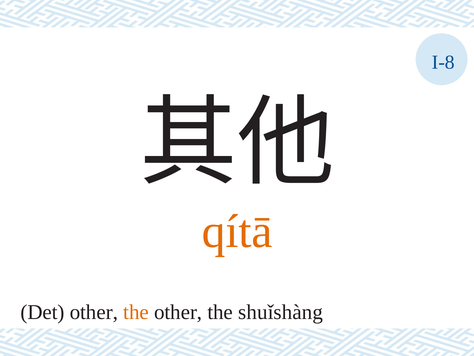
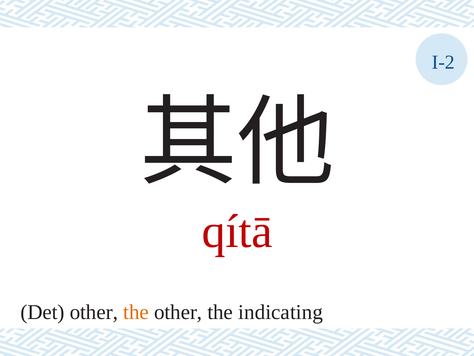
I-8: I-8 -> I-2 (443, 62)
qítā colour: orange -> red (237, 231)
shuǐshàng: shuǐshàng -> indicating (281, 312)
